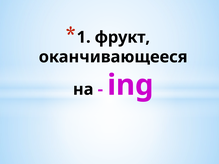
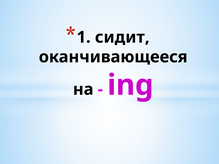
фрукт: фрукт -> сидит (122, 37)
